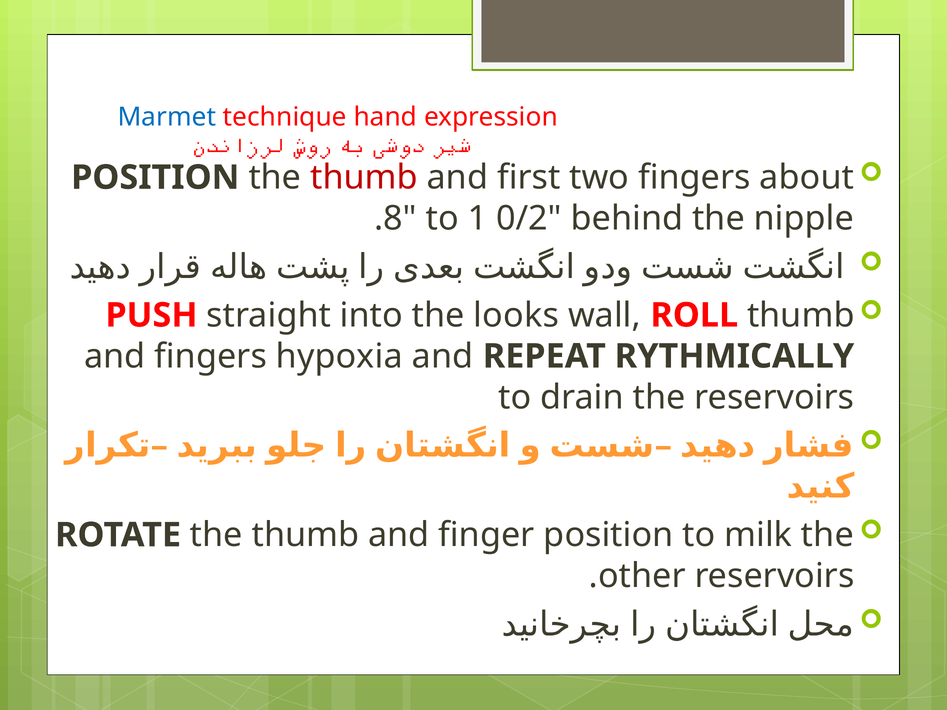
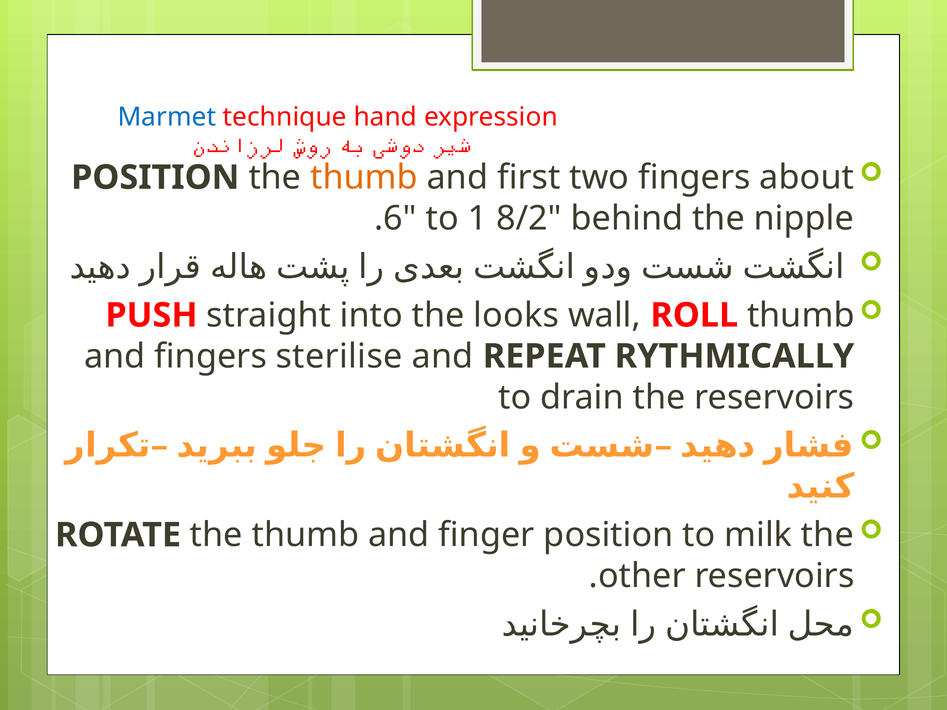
thumb colour: red -> orange (364, 178)
8: 8 -> 6 (400, 219)
0/2: 0/2 -> 8/2 (529, 219)
hypoxia: hypoxia -> sterilise (339, 356)
